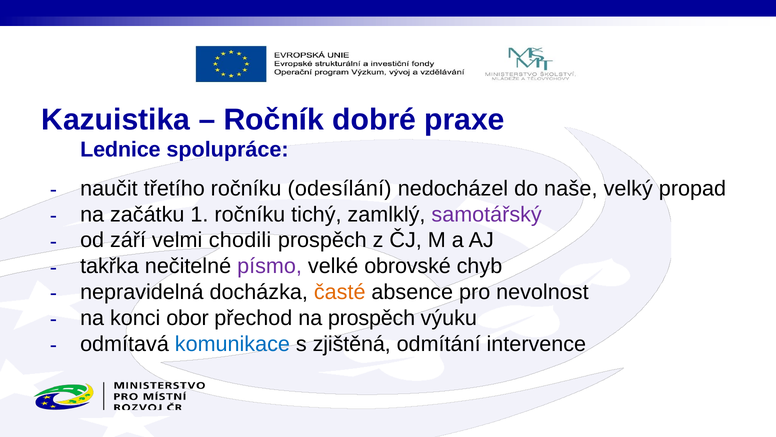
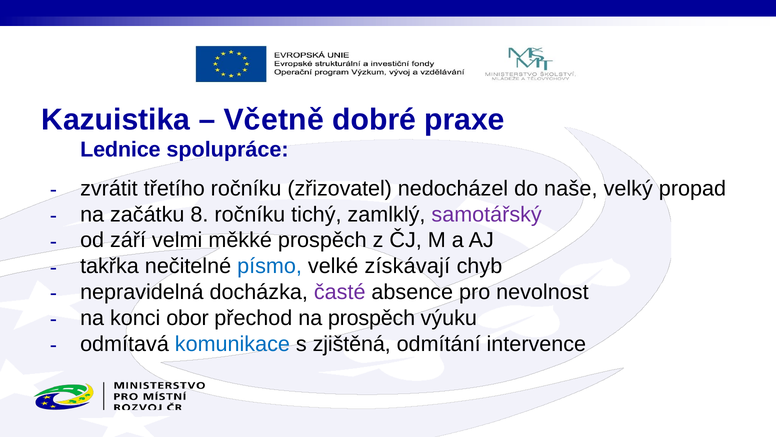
Ročník: Ročník -> Včetně (274, 119)
naučit: naučit -> zvrátit (109, 188)
odesílání: odesílání -> zřizovatel (340, 188)
1: 1 -> 8 (199, 214)
chodili: chodili -> měkké (240, 240)
písmo colour: purple -> blue (270, 266)
obrovské: obrovské -> získávají (407, 266)
časté colour: orange -> purple (340, 292)
